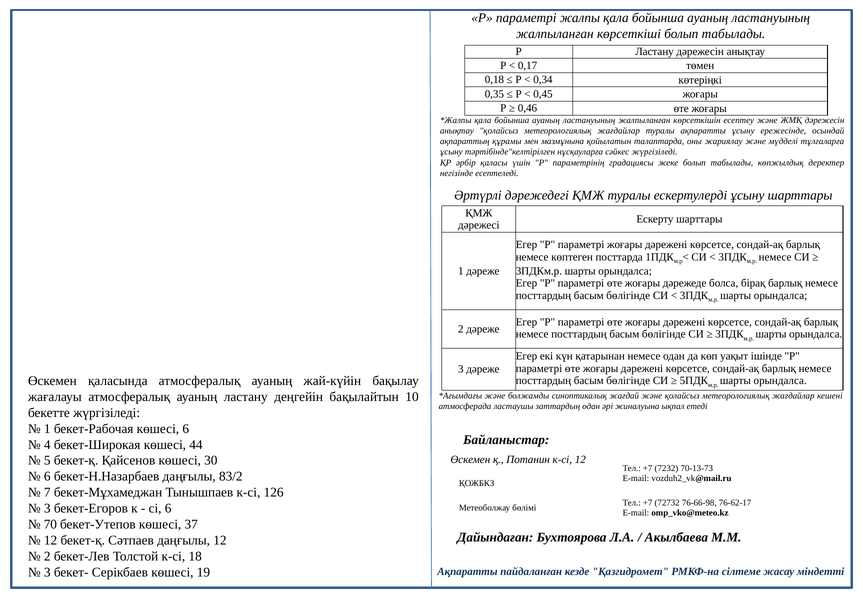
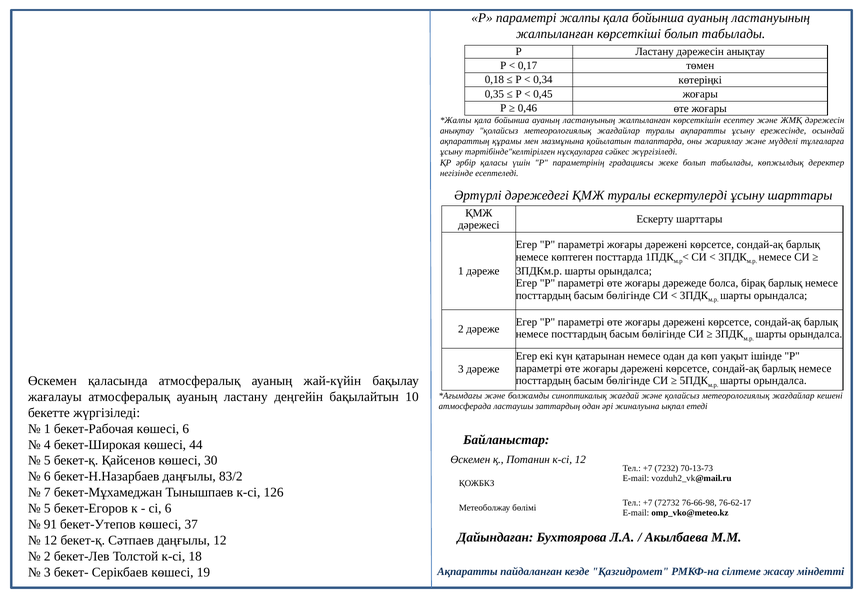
3: 3 -> 5 (47, 508)
70: 70 -> 91 (50, 524)
